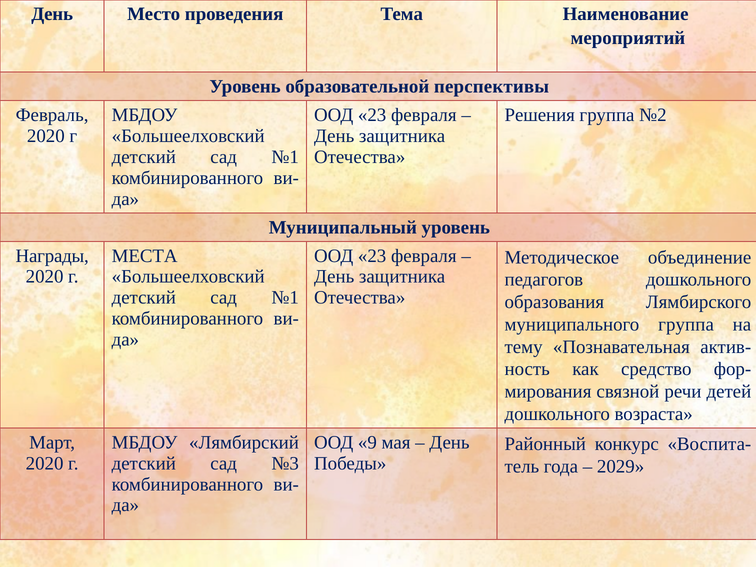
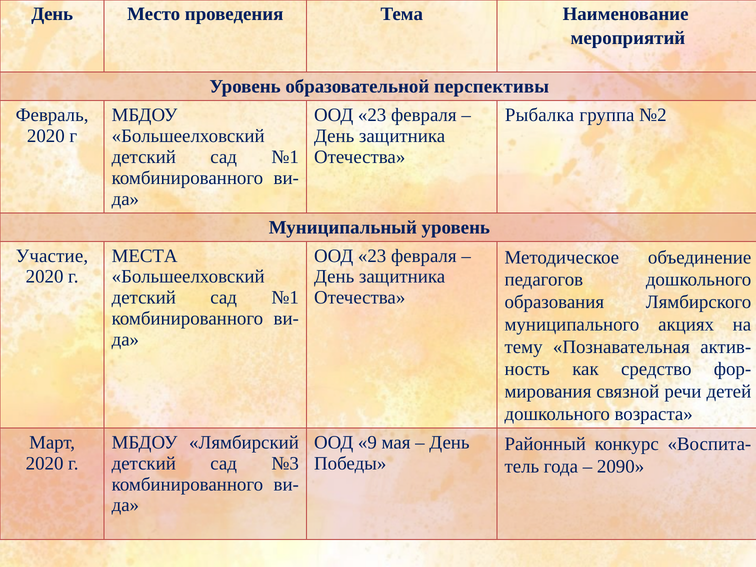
Решения: Решения -> Рыбалка (540, 115)
Награды: Награды -> Участие (52, 256)
муниципального группа: группа -> акциях (686, 324)
2029: 2029 -> 2090 (621, 466)
